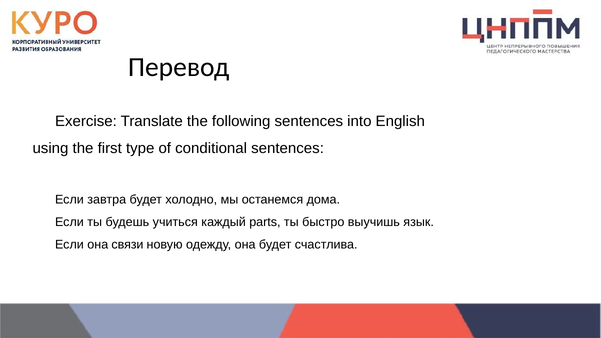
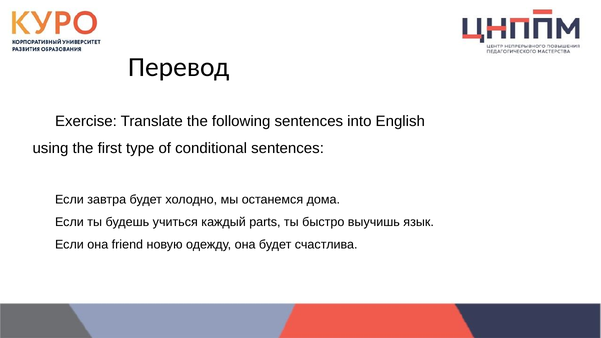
связи: связи -> friend (127, 244)
